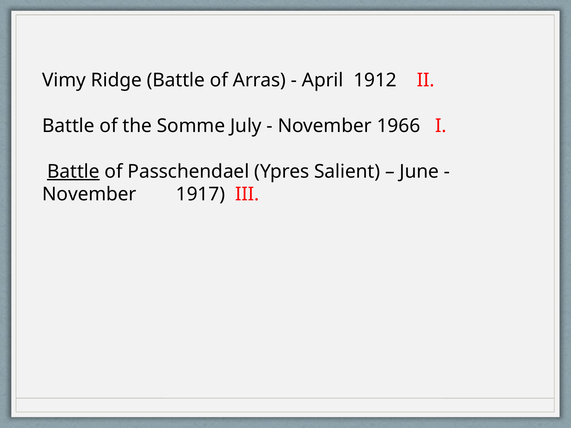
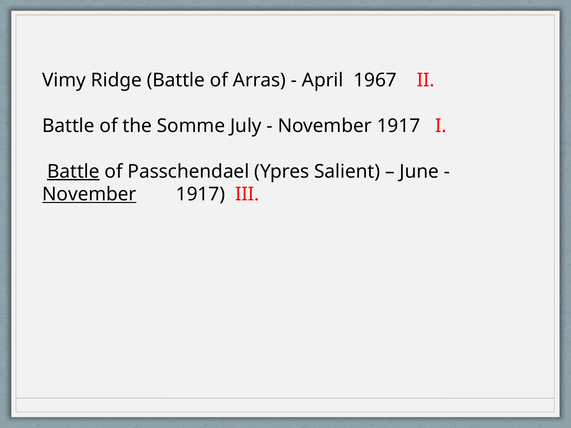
1912: 1912 -> 1967 (375, 80)
1966: 1966 -> 1917 (398, 126)
November underline: none -> present (89, 194)
